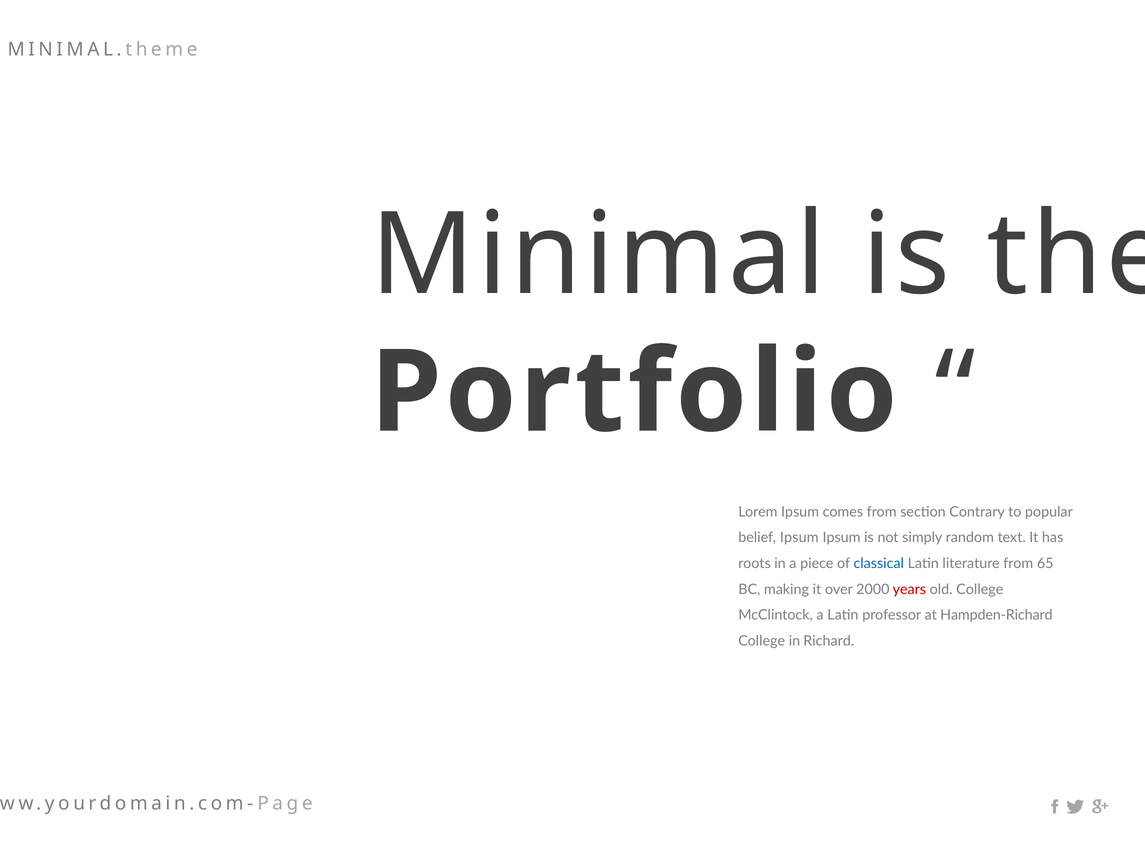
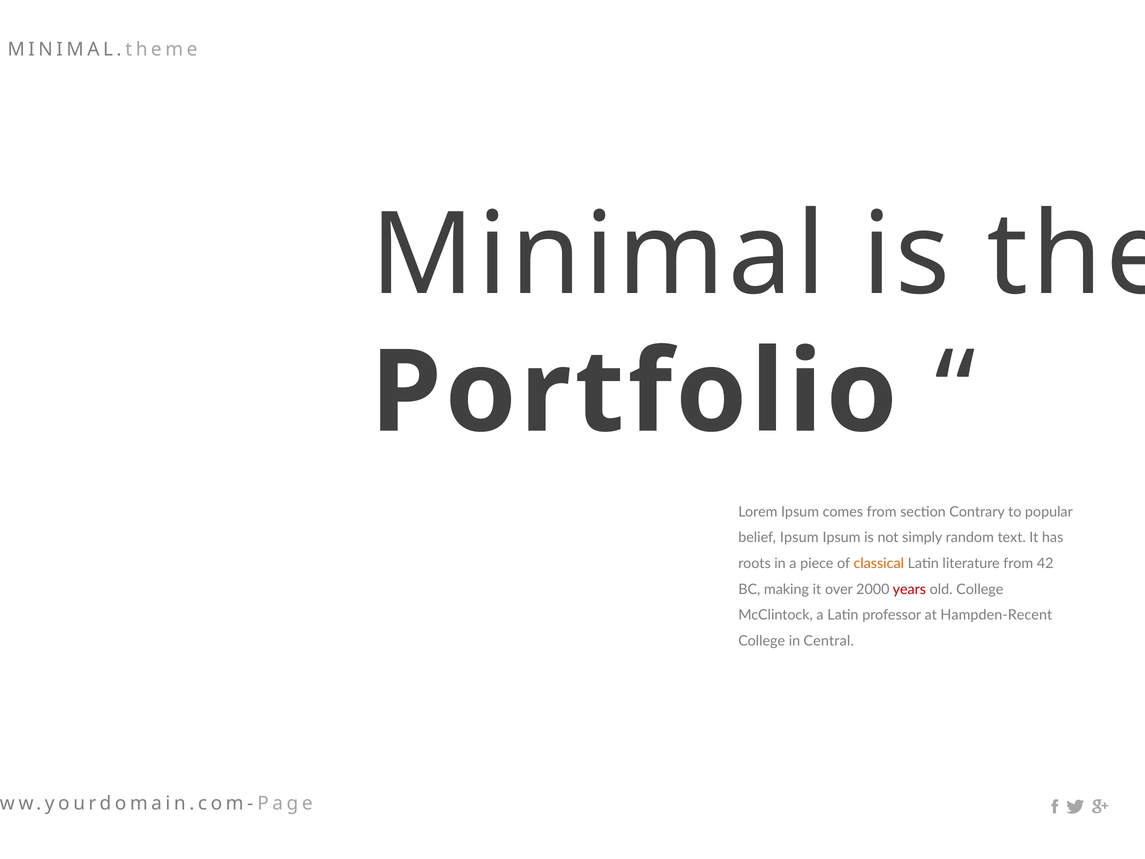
classical colour: blue -> orange (879, 563)
65: 65 -> 42 (1045, 563)
Hampden-Richard: Hampden-Richard -> Hampden-Recent (996, 615)
Richard: Richard -> Central (829, 641)
